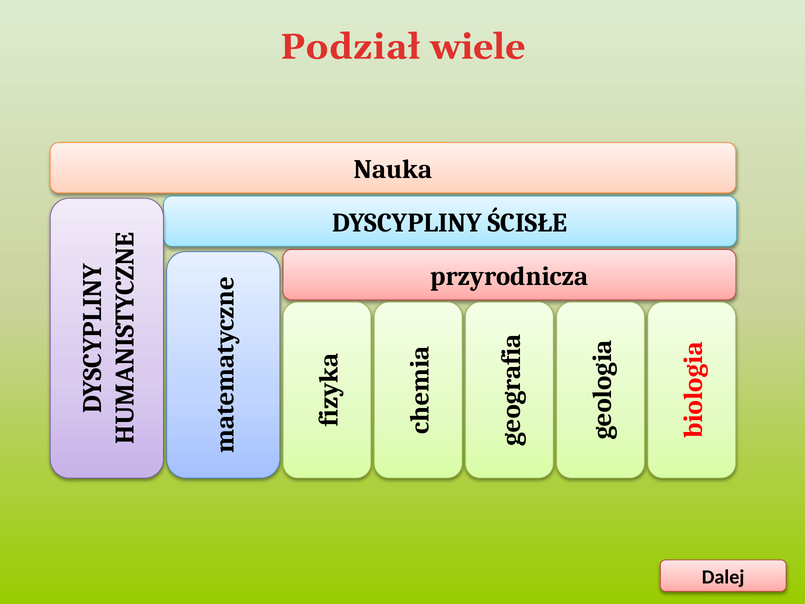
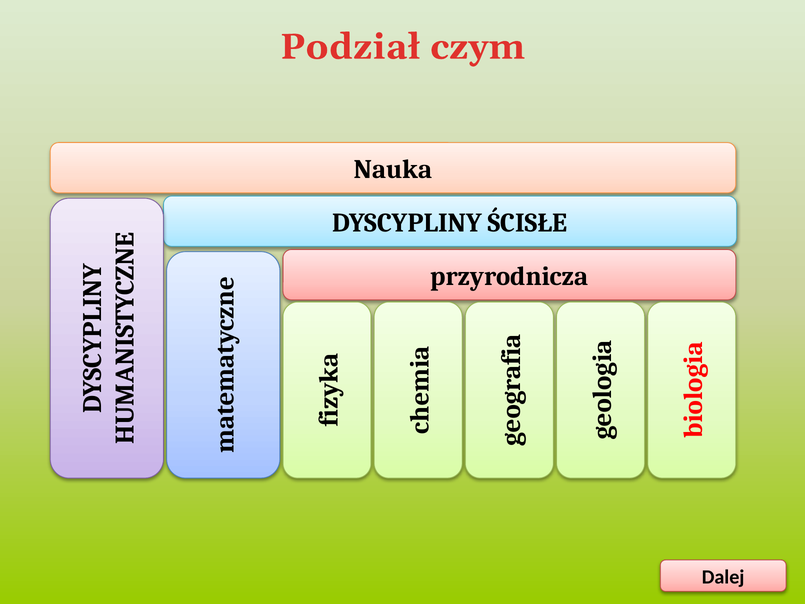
wiele: wiele -> czym (478, 47)
